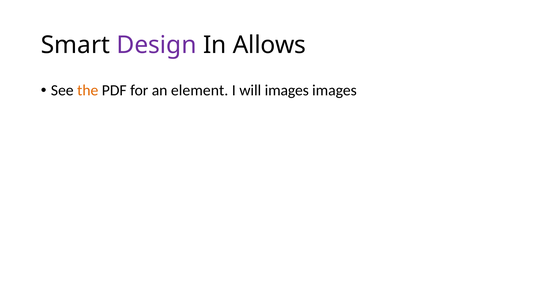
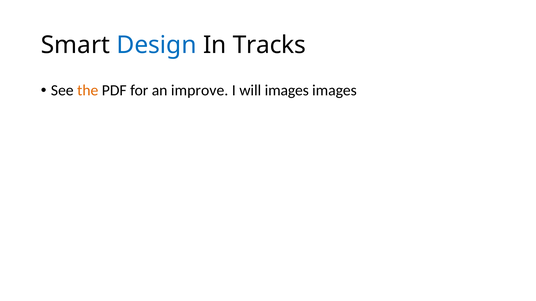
Design colour: purple -> blue (157, 45)
Allows: Allows -> Tracks (269, 45)
element: element -> improve (200, 91)
